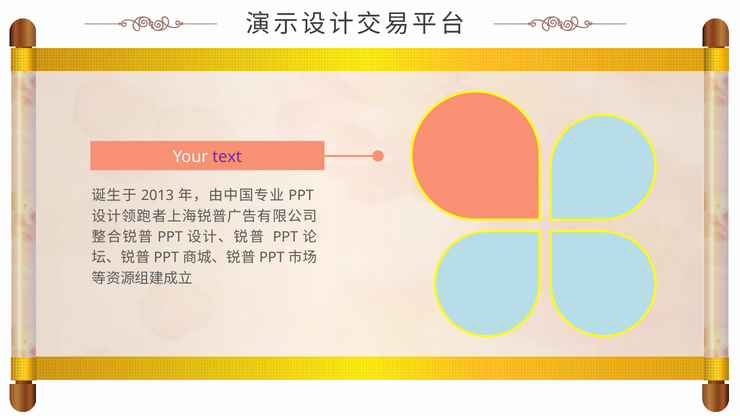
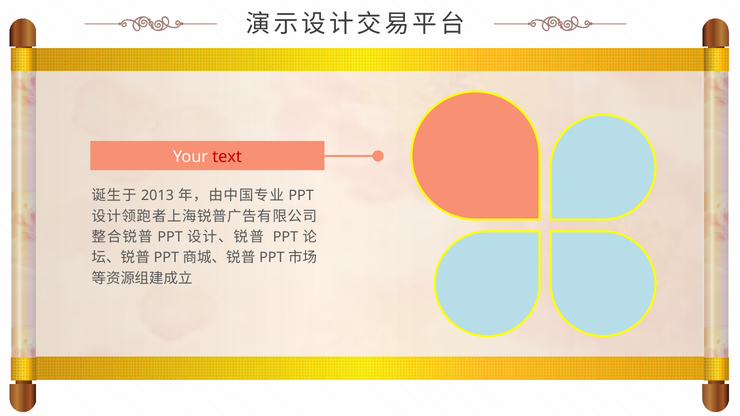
text colour: purple -> red (227, 157)
